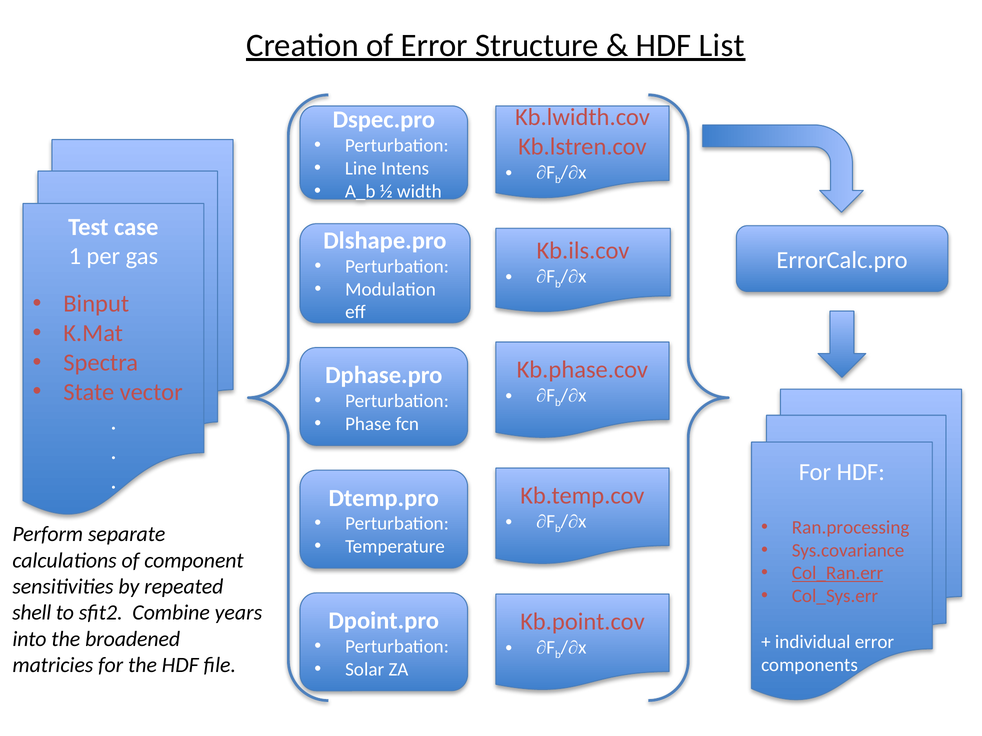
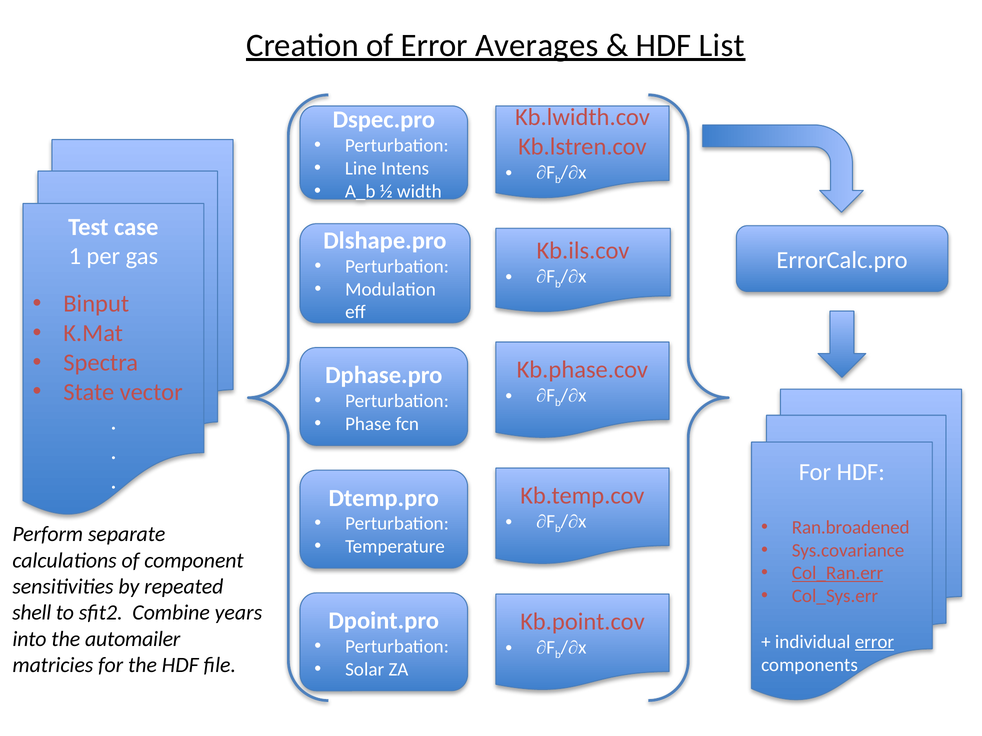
Structure: Structure -> Averages (537, 45)
Ran.processing: Ran.processing -> Ran.broadened (851, 528)
broadened: broadened -> automailer (133, 639)
error underline: none -> present (874, 642)
